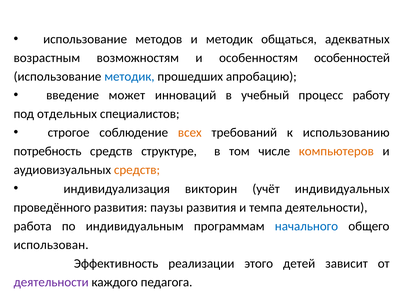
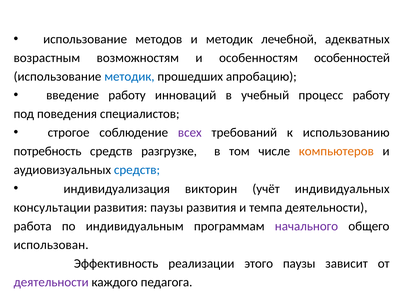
общаться: общаться -> лечебной (289, 39)
введение может: может -> работу (127, 95)
отдельных: отдельных -> поведения (67, 114)
всех colour: orange -> purple (190, 133)
структуре: структуре -> разгрузке (169, 151)
средств colour: orange -> blue (137, 170)
проведённого: проведённого -> консультации (52, 208)
начального colour: blue -> purple (306, 226)
этого детей: детей -> паузы (299, 264)
